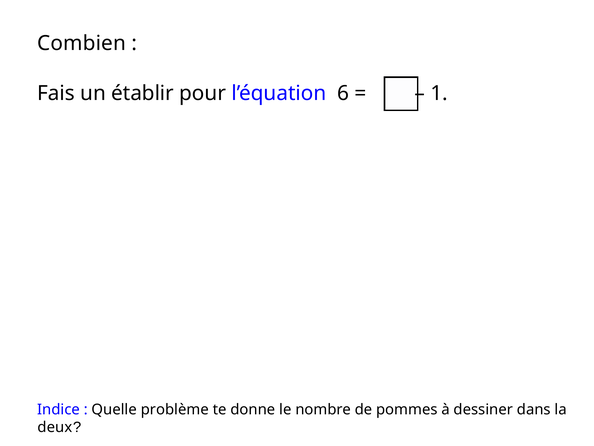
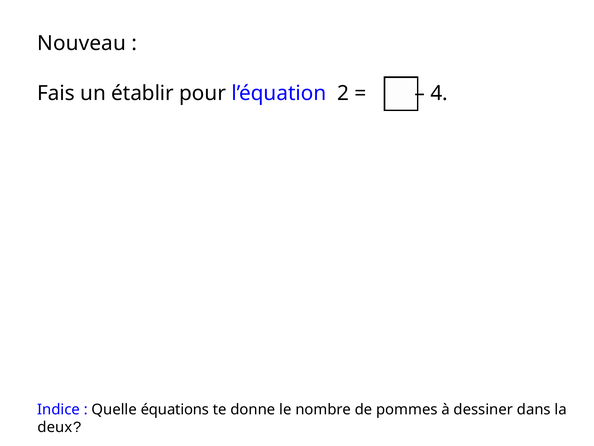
Combien: Combien -> Nouveau (82, 43)
6: 6 -> 2 (343, 93)
1: 1 -> 4 (439, 93)
problème: problème -> équations (175, 409)
